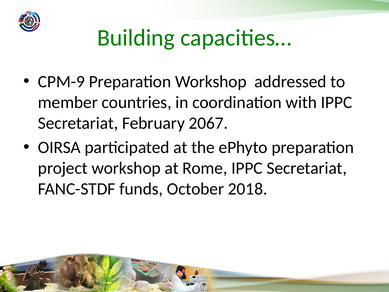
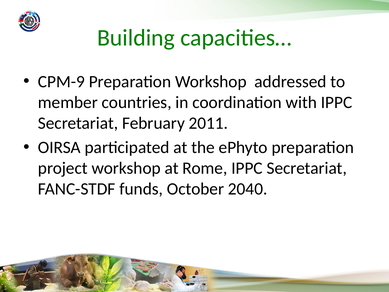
2067: 2067 -> 2011 (208, 123)
2018: 2018 -> 2040 (248, 189)
